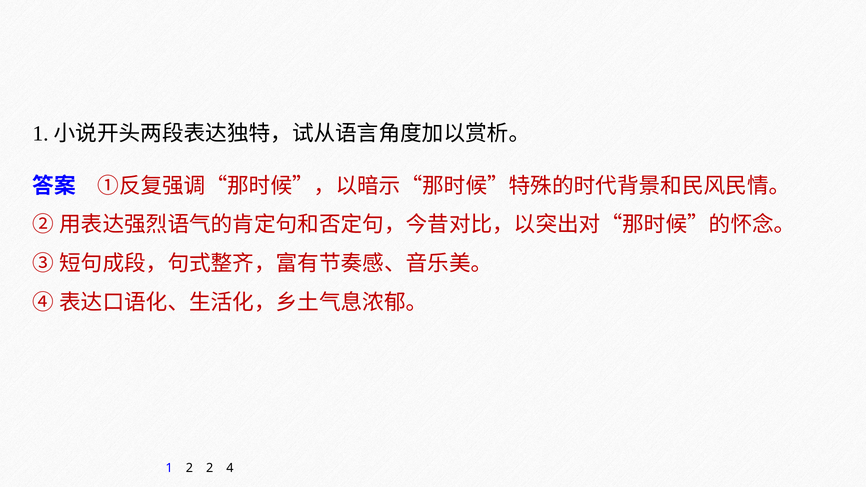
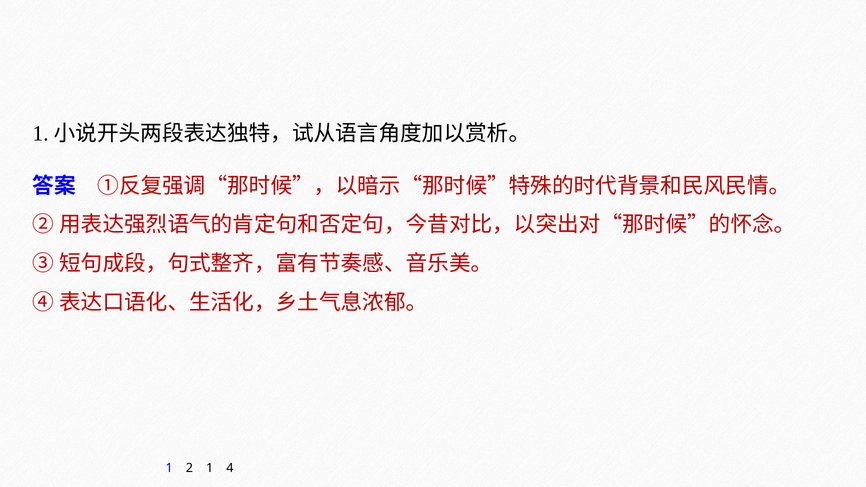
2 2: 2 -> 1 (210, 468)
